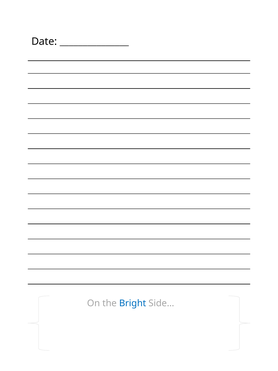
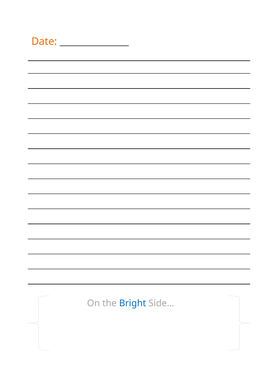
Date colour: black -> orange (44, 41)
